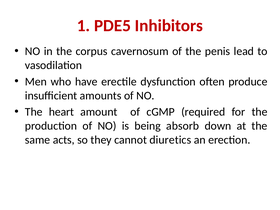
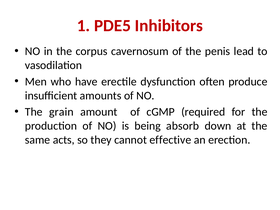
heart: heart -> grain (61, 112)
diuretics: diuretics -> effective (170, 140)
